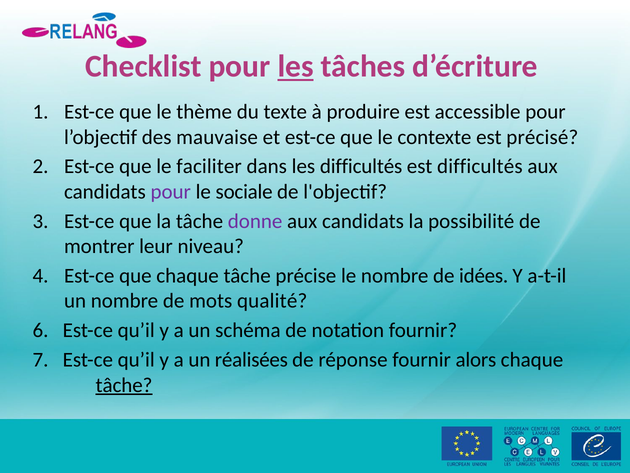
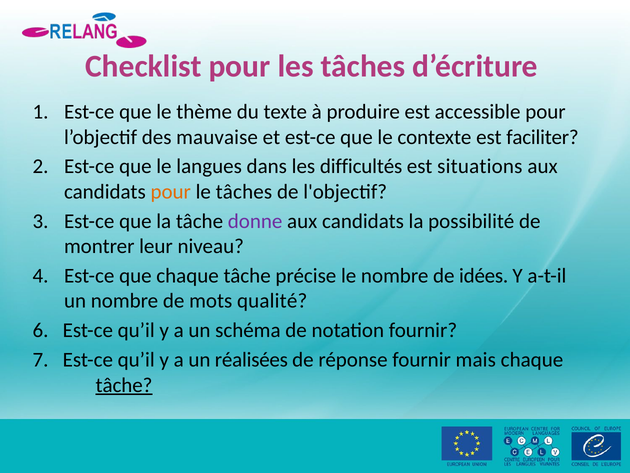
les underline: present -> none (296, 66)
précisé: précisé -> faciliter (542, 137)
faciliter: faciliter -> langues (209, 166)
est difficultés: difficultés -> situations (480, 166)
pour colour: purple -> orange (171, 192)
le sociale: sociale -> tâches (244, 192)
alors: alors -> mais (476, 359)
